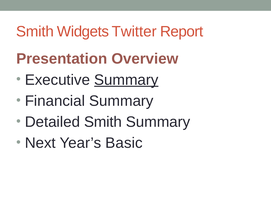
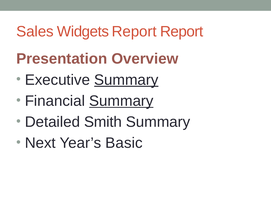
Smith: Smith -> Sales (35, 32)
Widgets Twitter: Twitter -> Report (134, 32)
Summary underline: none -> present (121, 101)
